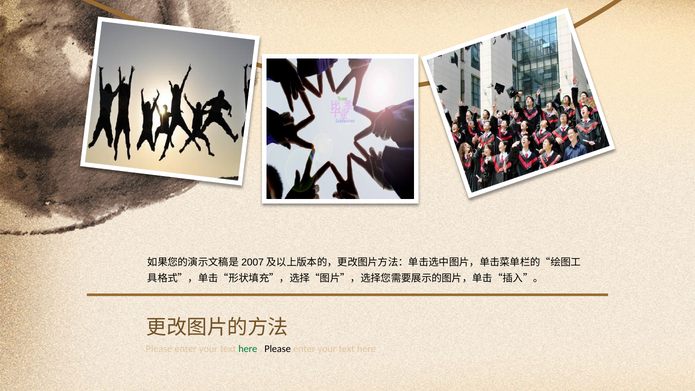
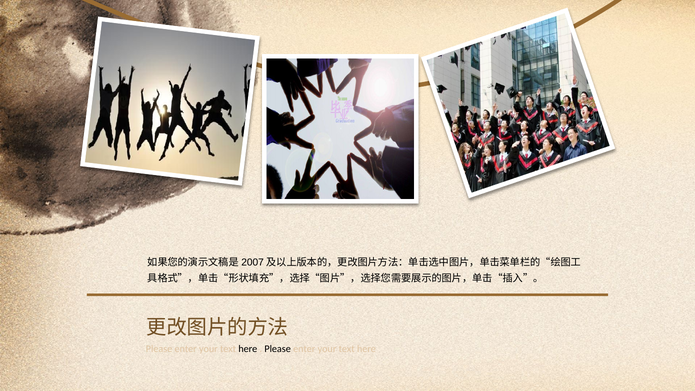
here colour: green -> black (248, 349)
